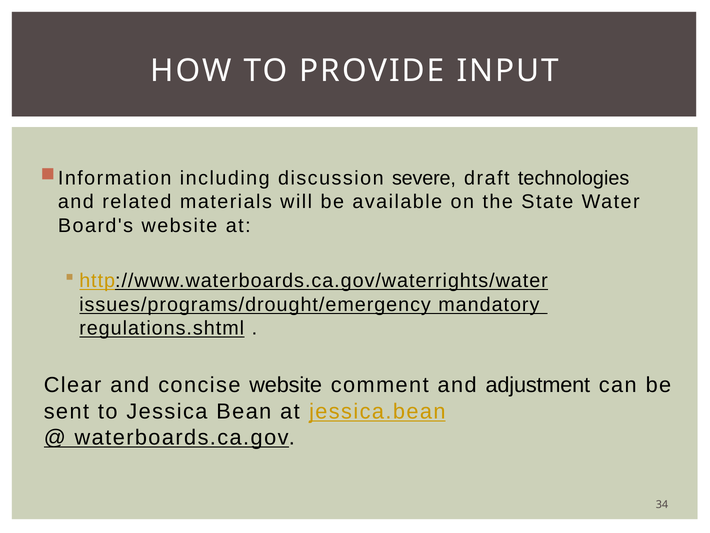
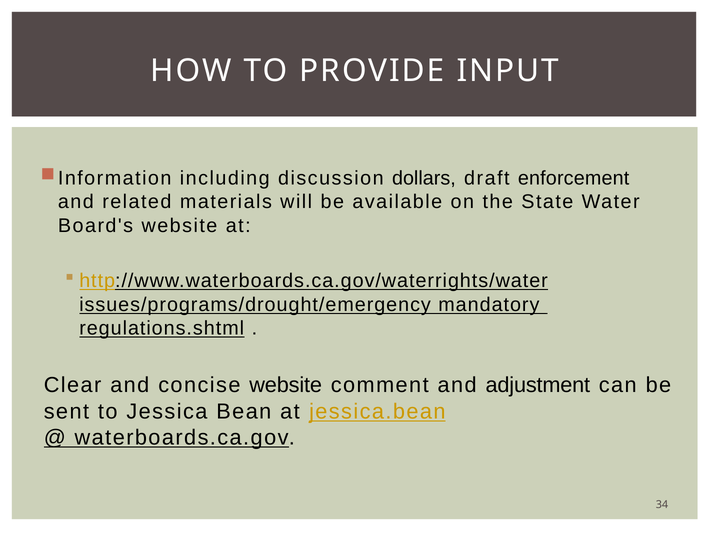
severe: severe -> dollars (424, 178)
technologies: technologies -> enforcement (574, 178)
